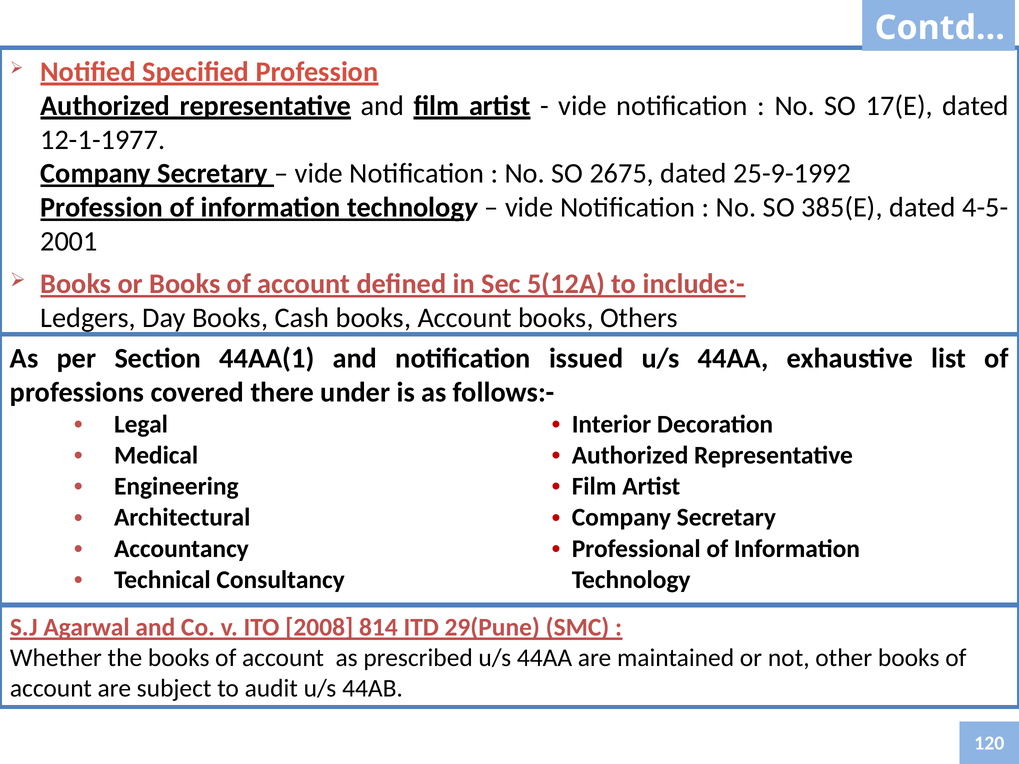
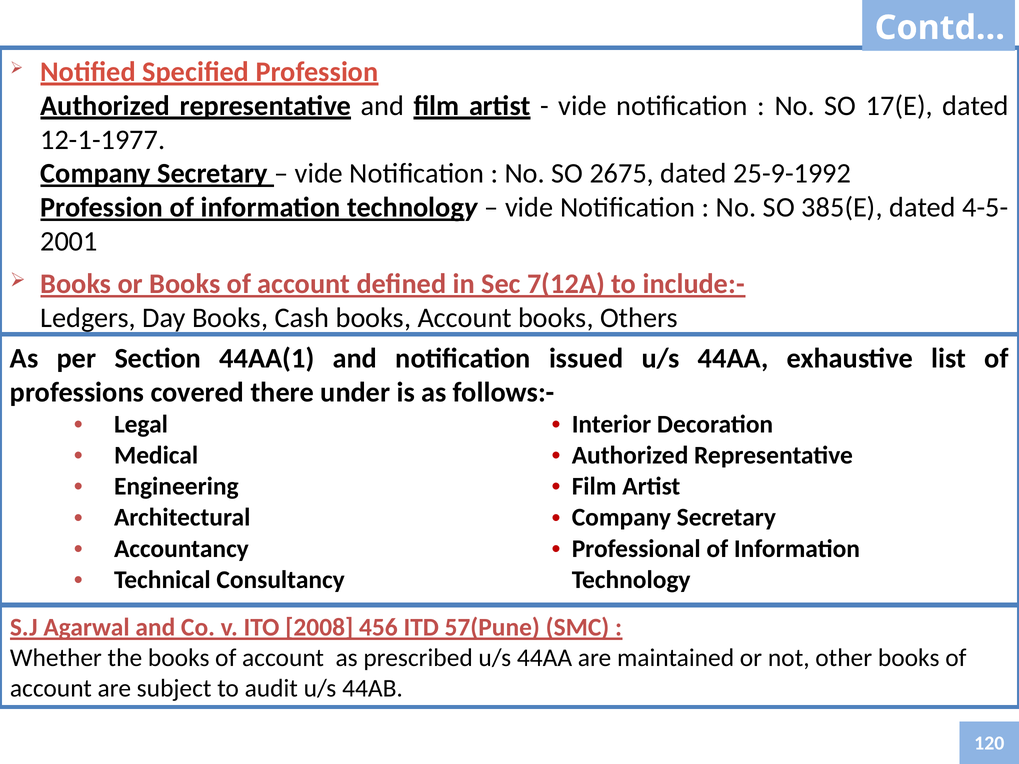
5(12A: 5(12A -> 7(12A (566, 284)
814: 814 -> 456 (378, 628)
29(Pune: 29(Pune -> 57(Pune (492, 628)
